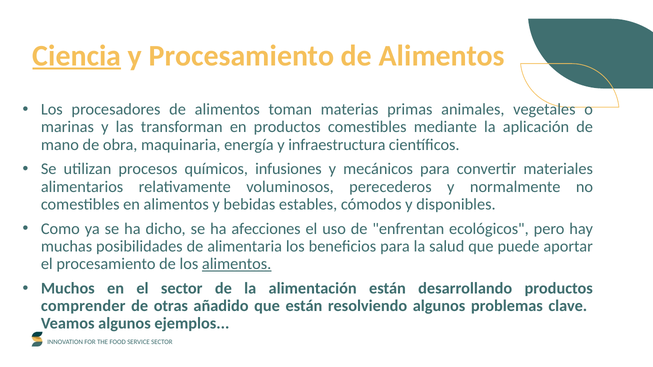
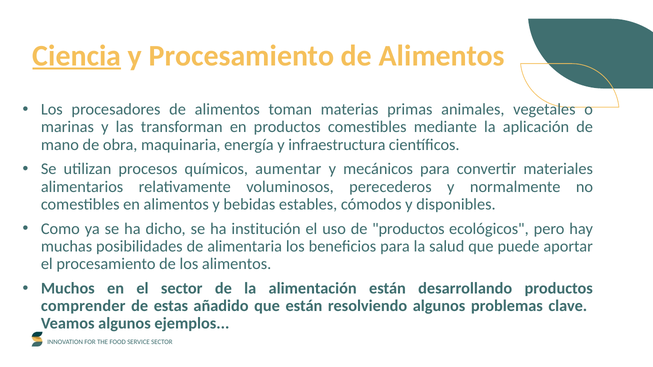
infusiones: infusiones -> aumentar (288, 169)
afecciones: afecciones -> institución (266, 229)
de enfrentan: enfrentan -> productos (408, 229)
alimentos underline: present -> none (237, 264)
otras: otras -> estas (171, 306)
